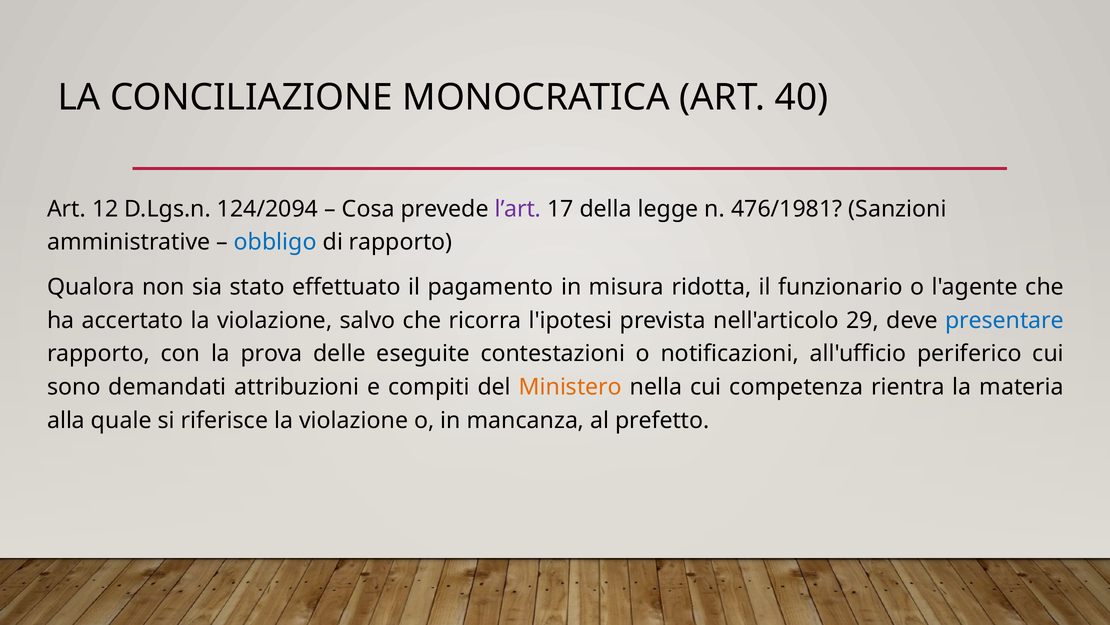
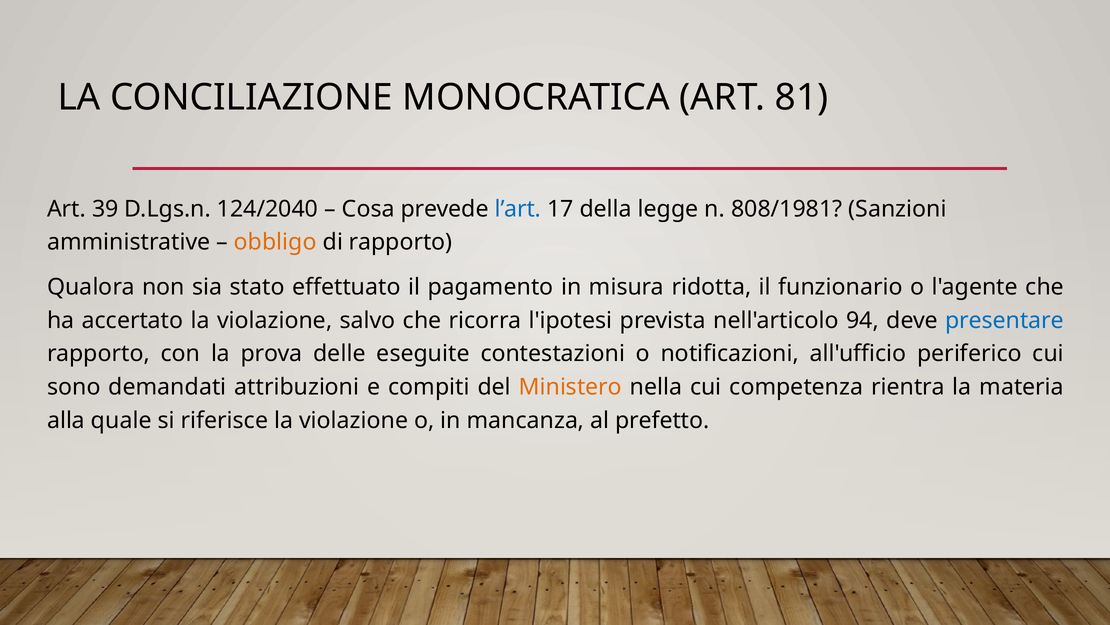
40: 40 -> 81 (802, 97)
12: 12 -> 39 (105, 209)
124/2094: 124/2094 -> 124/2040 (268, 209)
l’art colour: purple -> blue (518, 209)
476/1981: 476/1981 -> 808/1981 (787, 209)
obbligo colour: blue -> orange (275, 242)
29: 29 -> 94 (863, 320)
